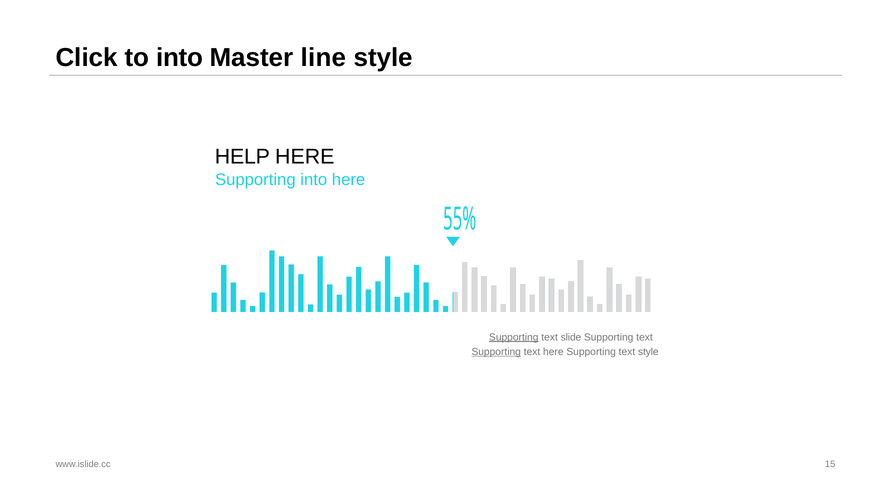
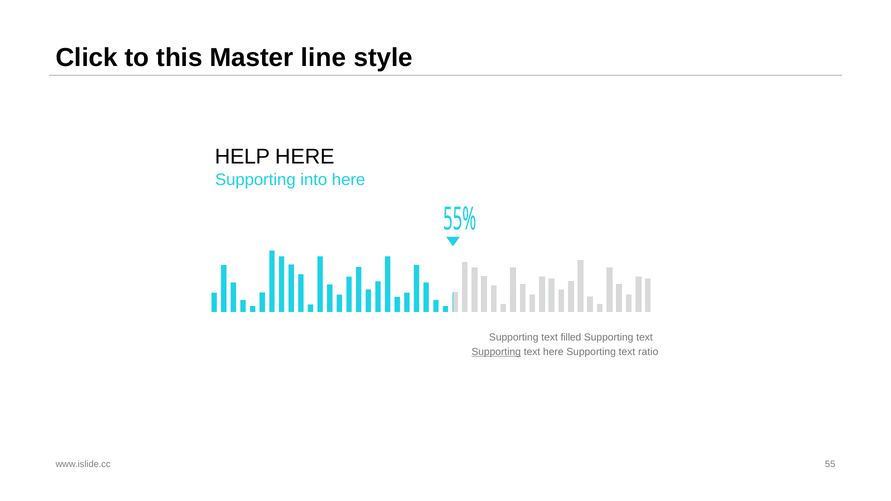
to into: into -> this (179, 58)
Supporting underline: present -> none (514, 337)
slide: slide -> filled (571, 337)
text style: style -> ratio (648, 352)
15: 15 -> 55 (830, 464)
